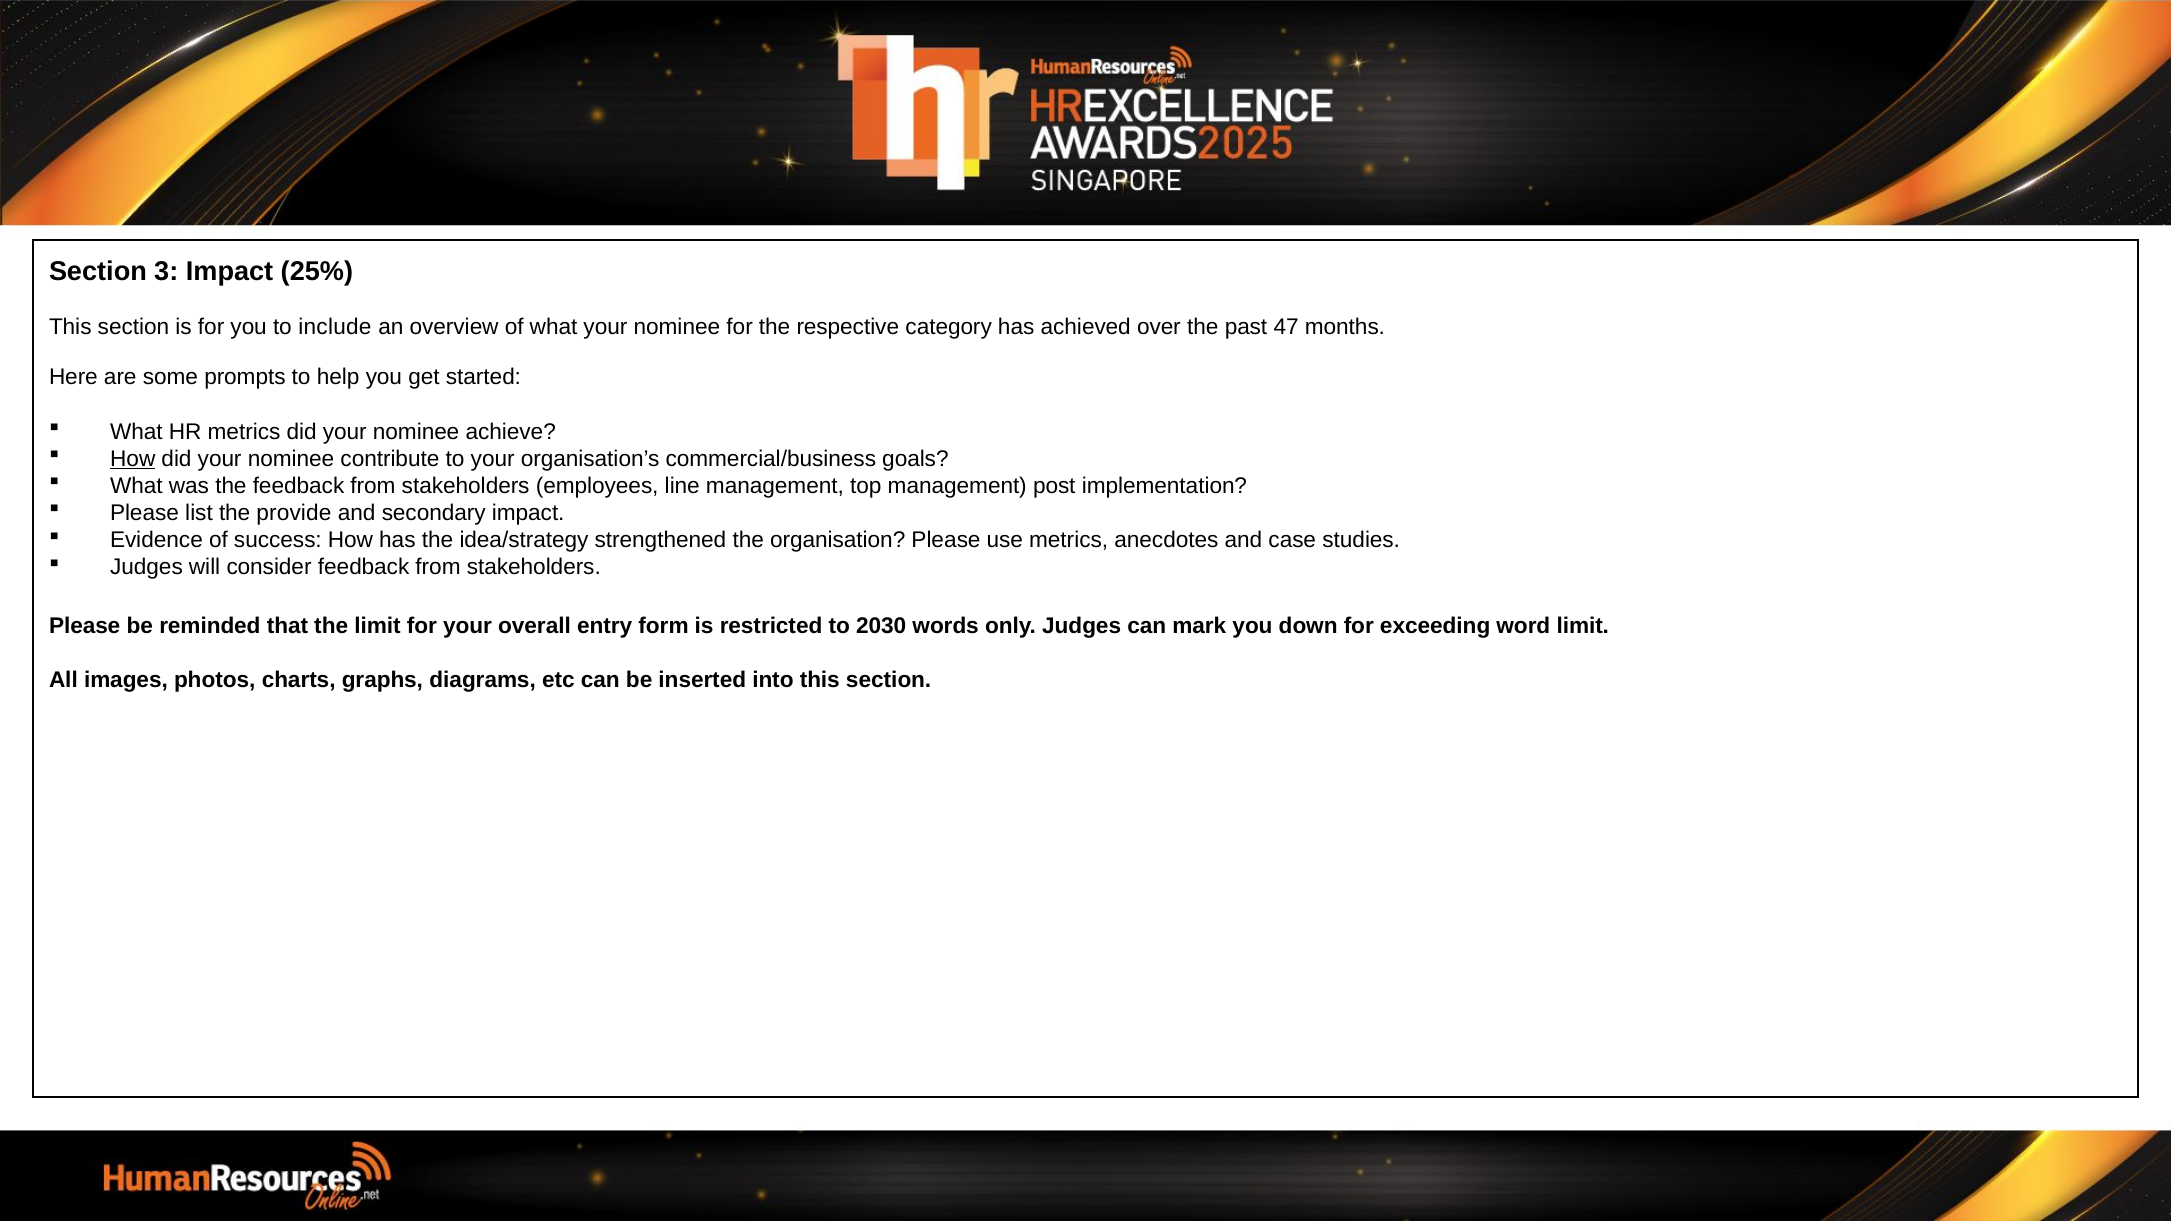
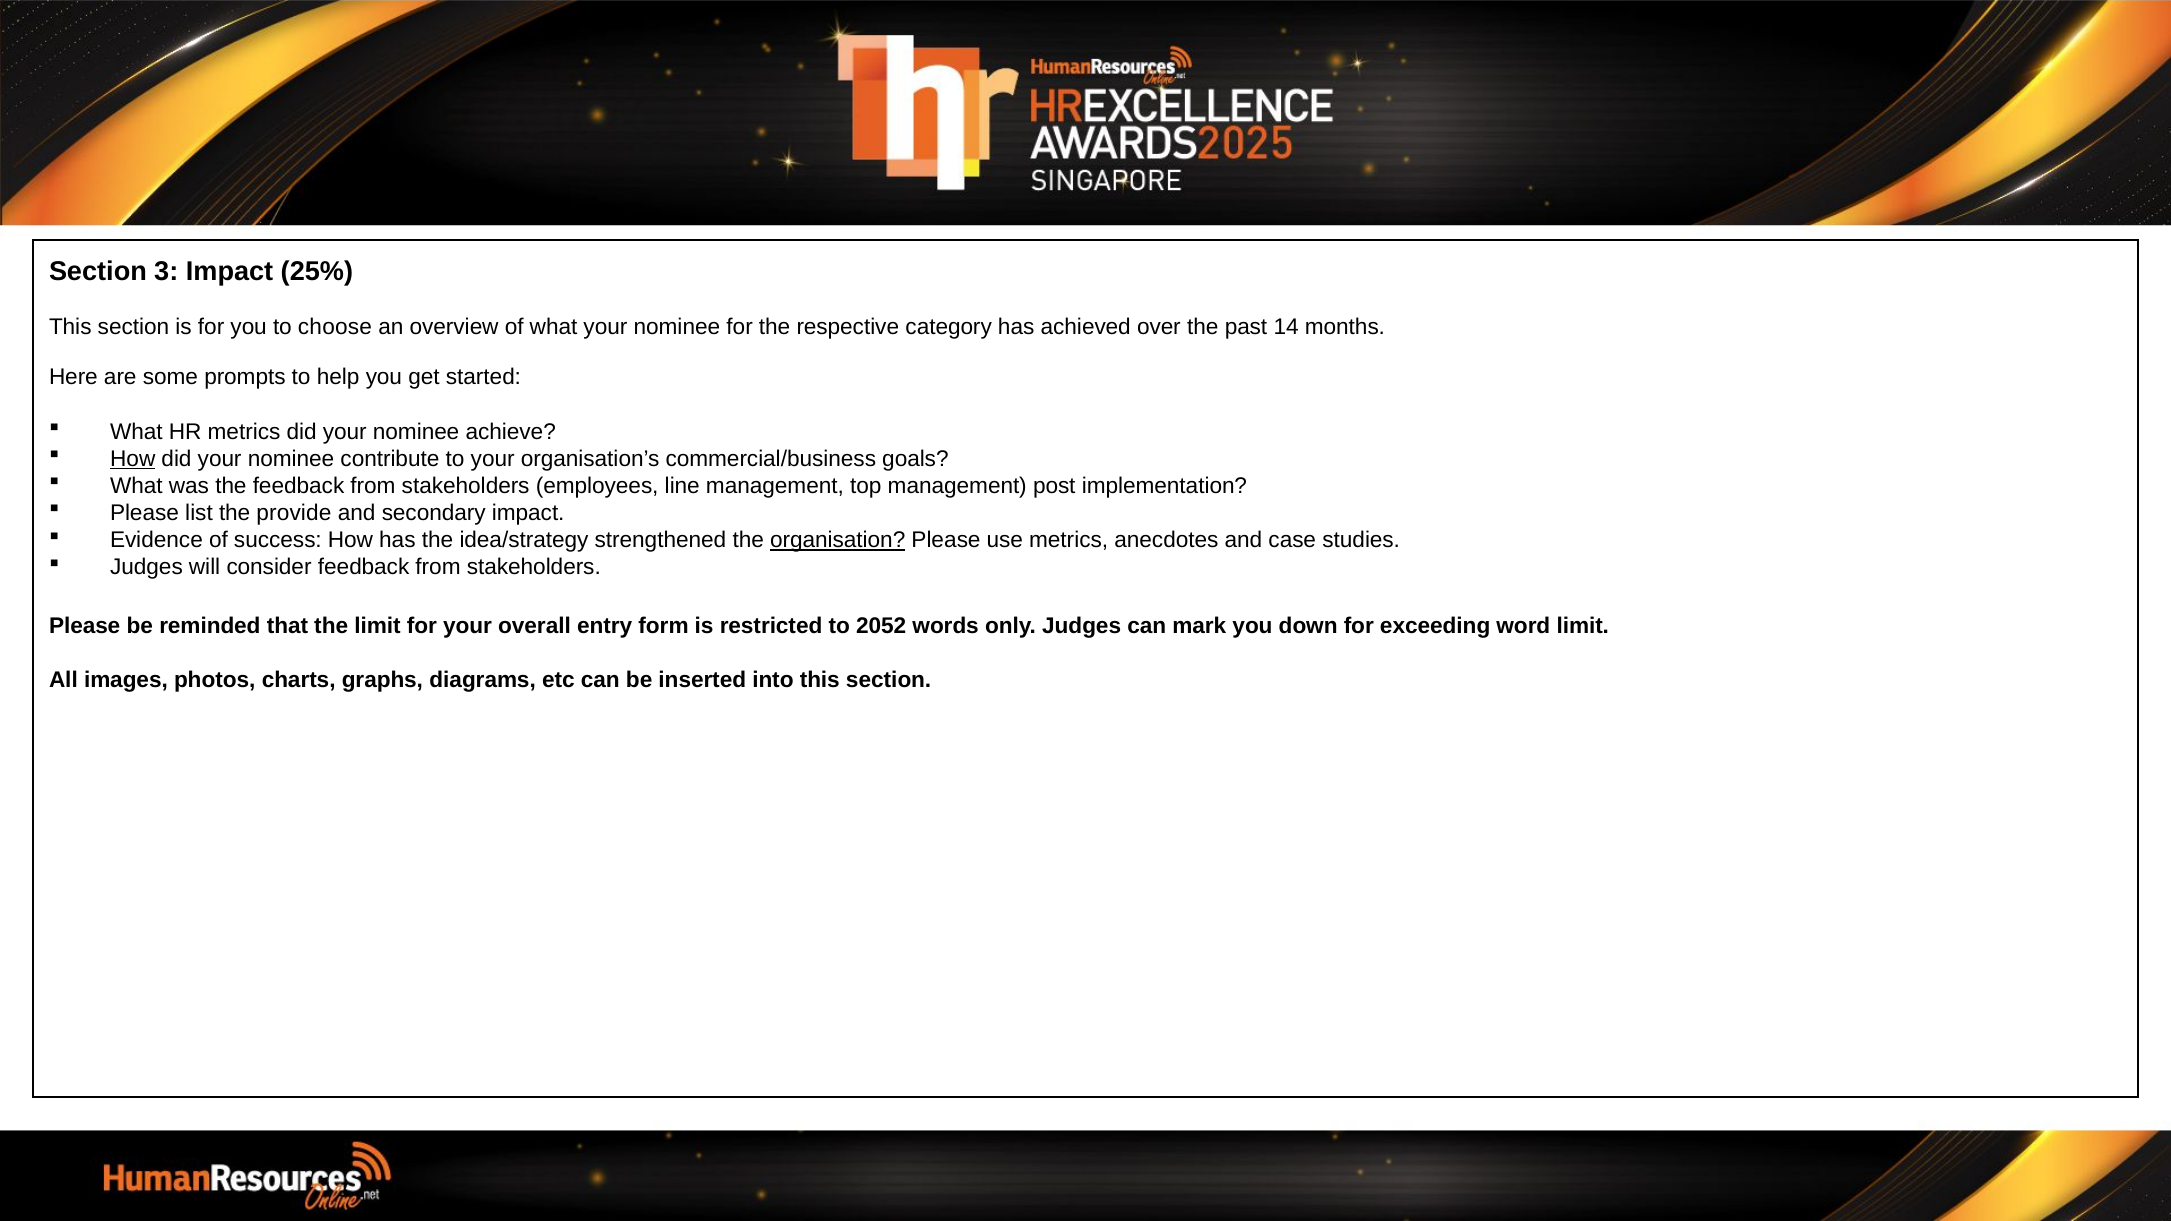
include: include -> choose (335, 328)
47: 47 -> 14 (1286, 328)
organisation underline: none -> present (838, 540)
2030: 2030 -> 2052 (881, 626)
